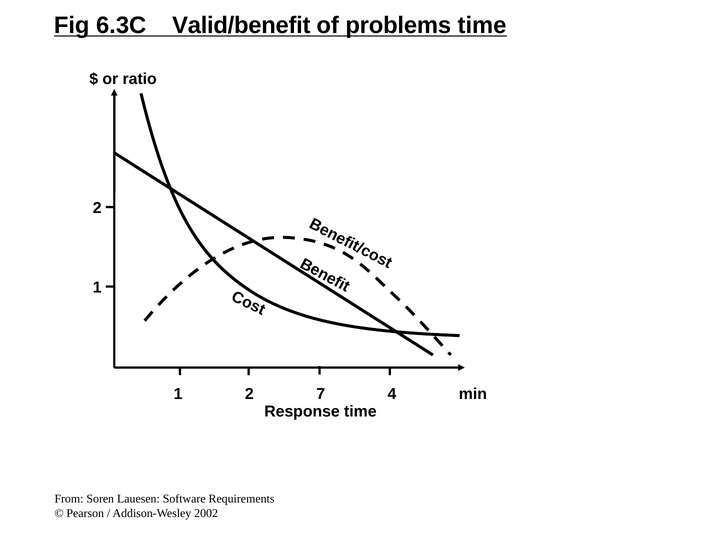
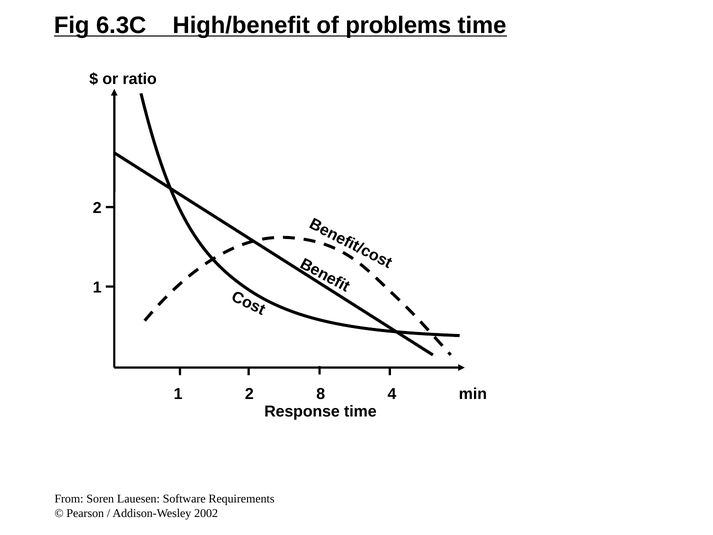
Valid/benefit: Valid/benefit -> High/benefit (241, 26)
7: 7 -> 8 (321, 394)
